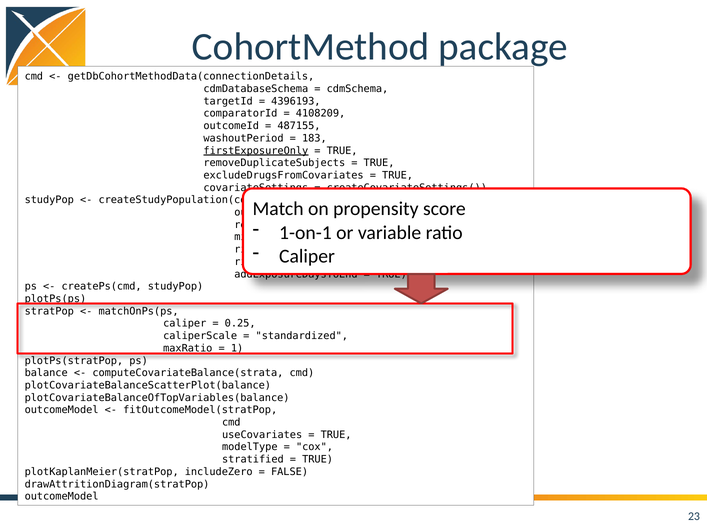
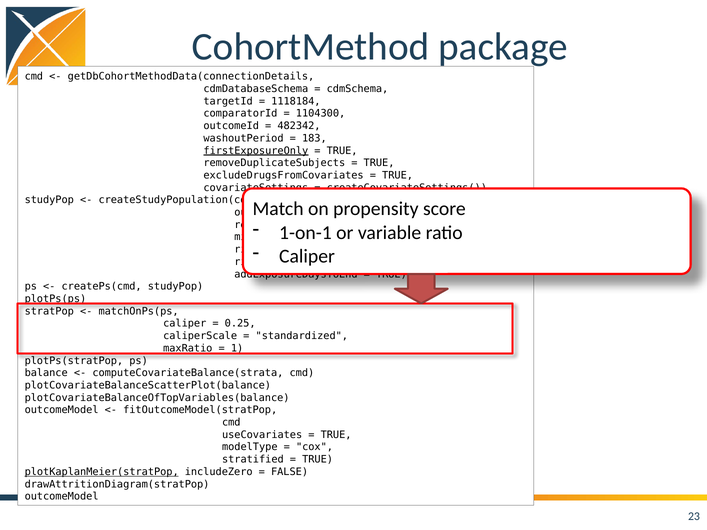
4396193: 4396193 -> 1118184 (296, 101)
4108209: 4108209 -> 1104300 (321, 114)
487155: 487155 -> 482342 (299, 126)
plotKaplanMeier(stratPop underline: none -> present (102, 472)
